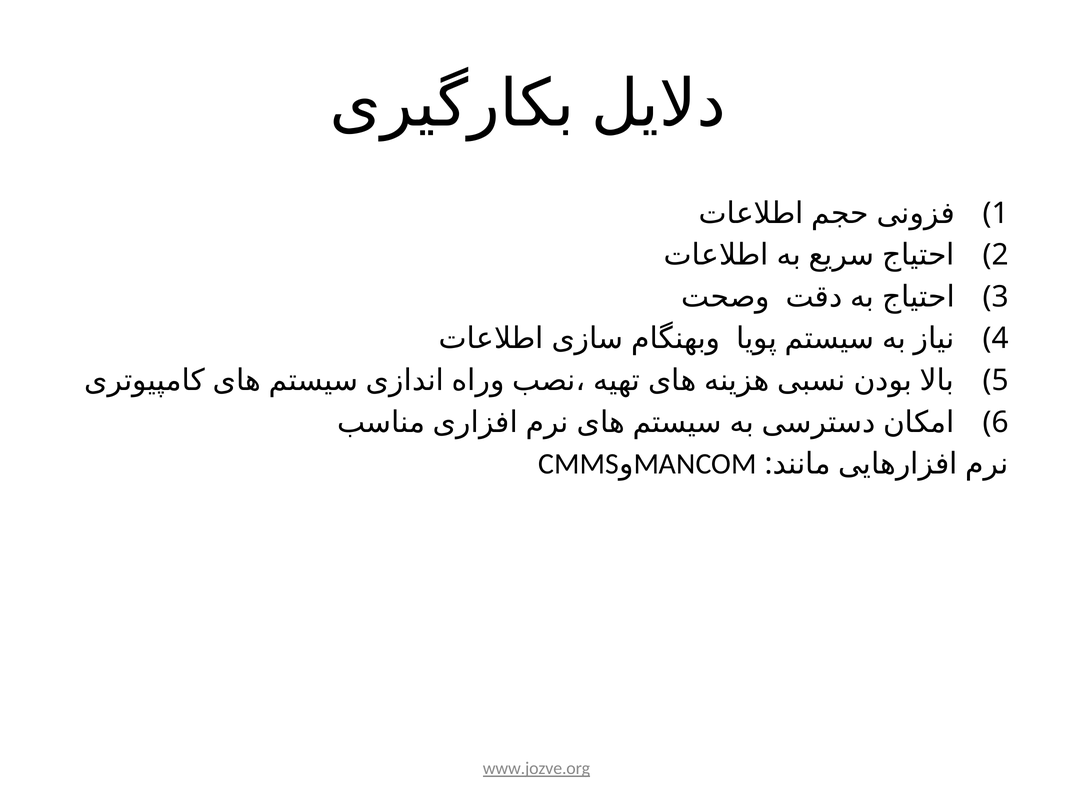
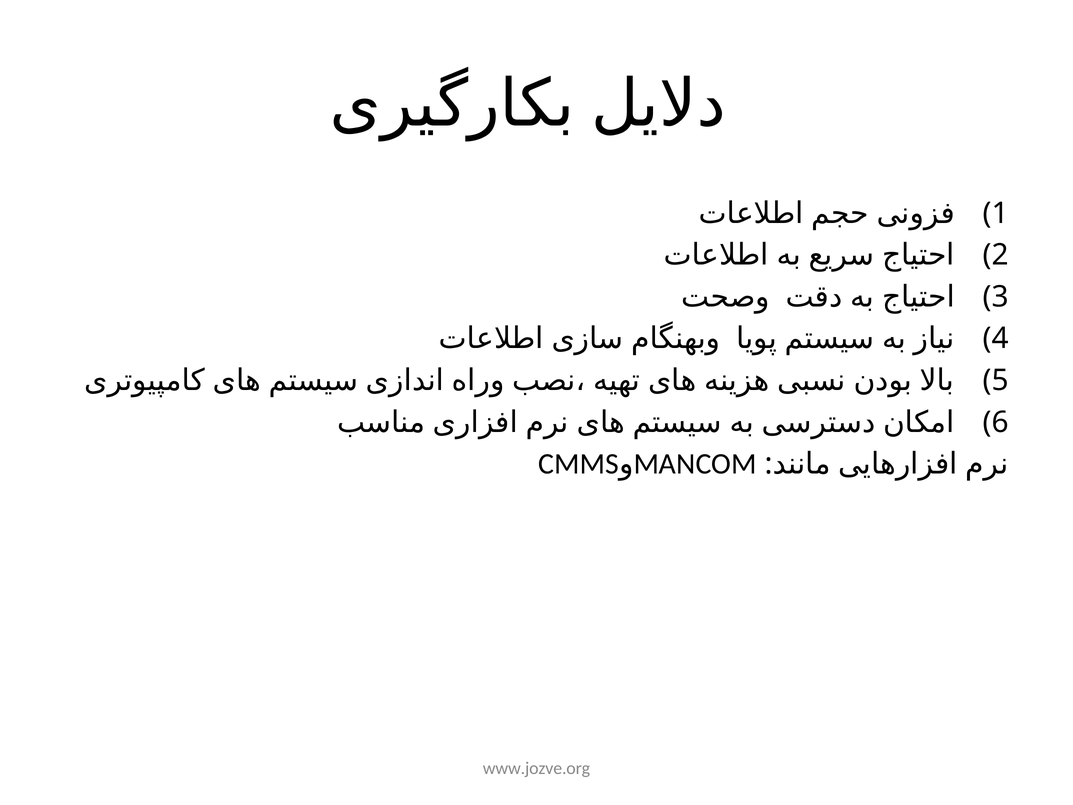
www.jozve.org underline: present -> none (536, 768)
